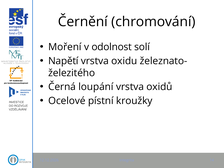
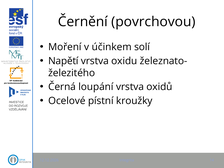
chromování: chromování -> povrchovou (153, 22)
odolnost: odolnost -> účinkem (112, 47)
